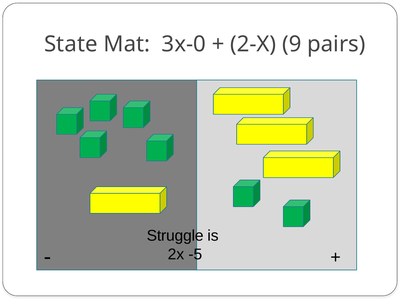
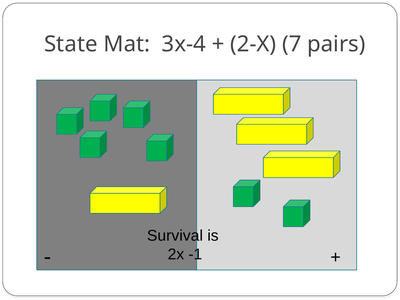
3x-0: 3x-0 -> 3x-4 (184, 44)
9: 9 -> 7 (292, 44)
Struggle: Struggle -> Survival (175, 236)
-5: -5 -> -1 (195, 254)
